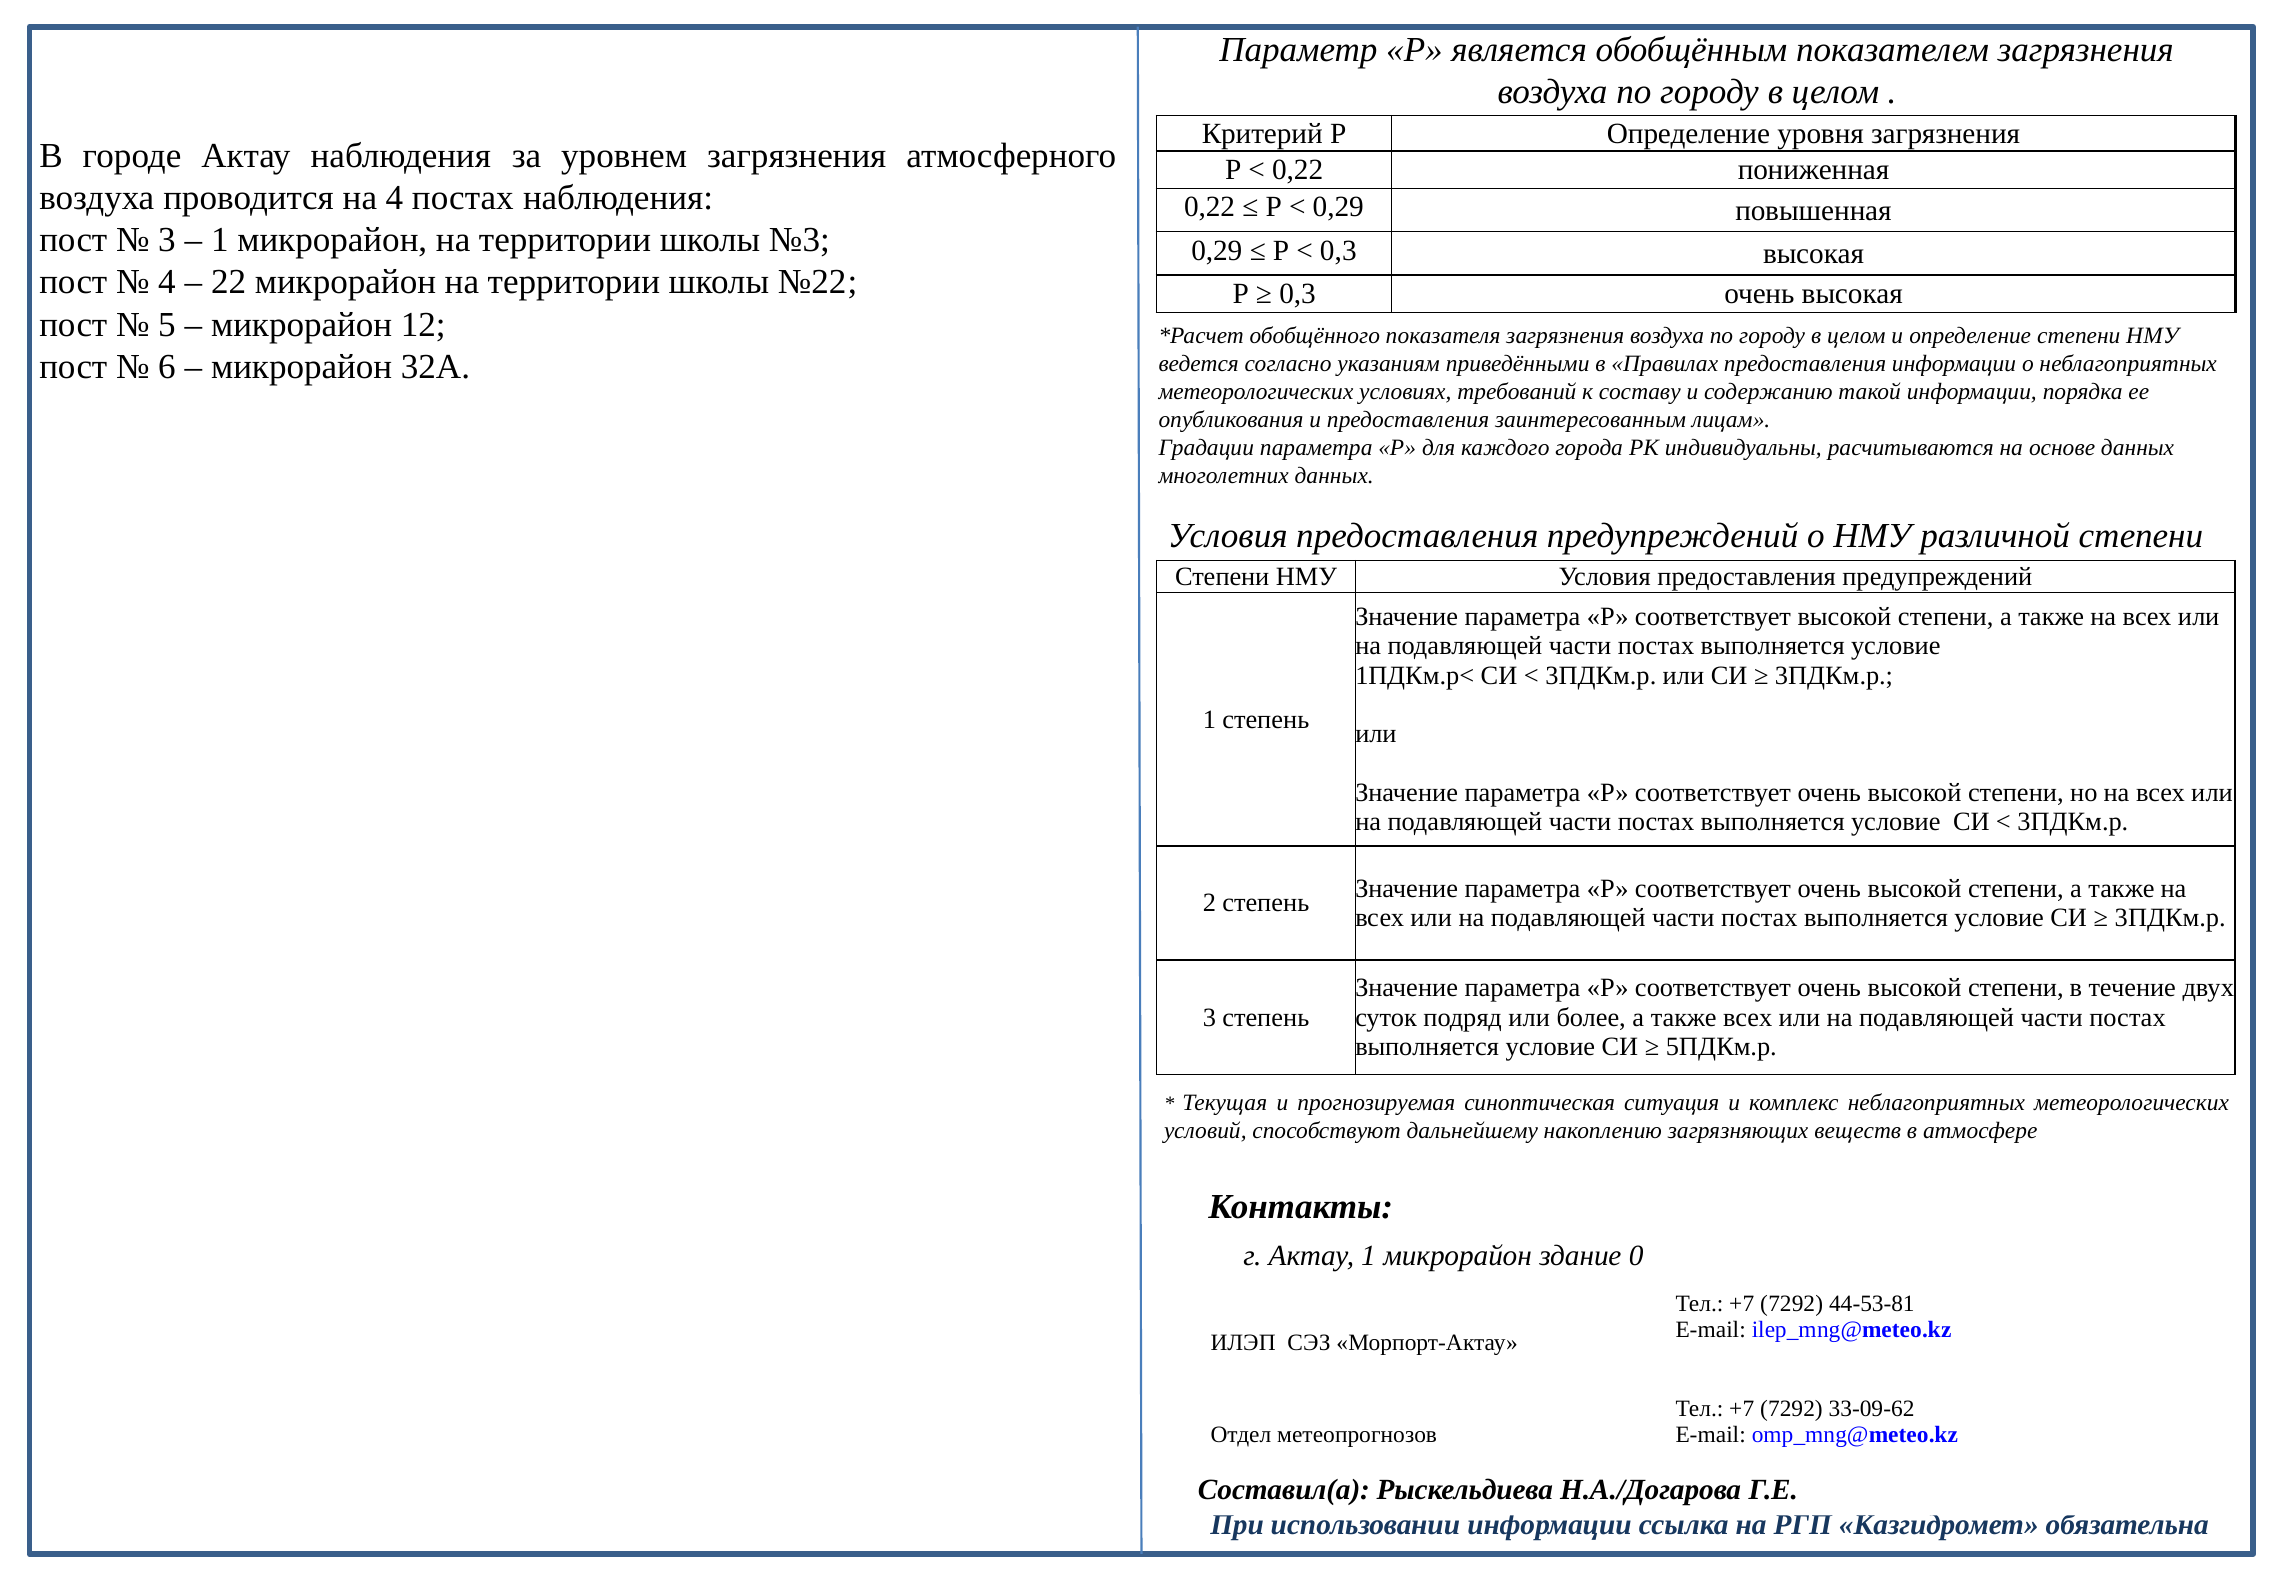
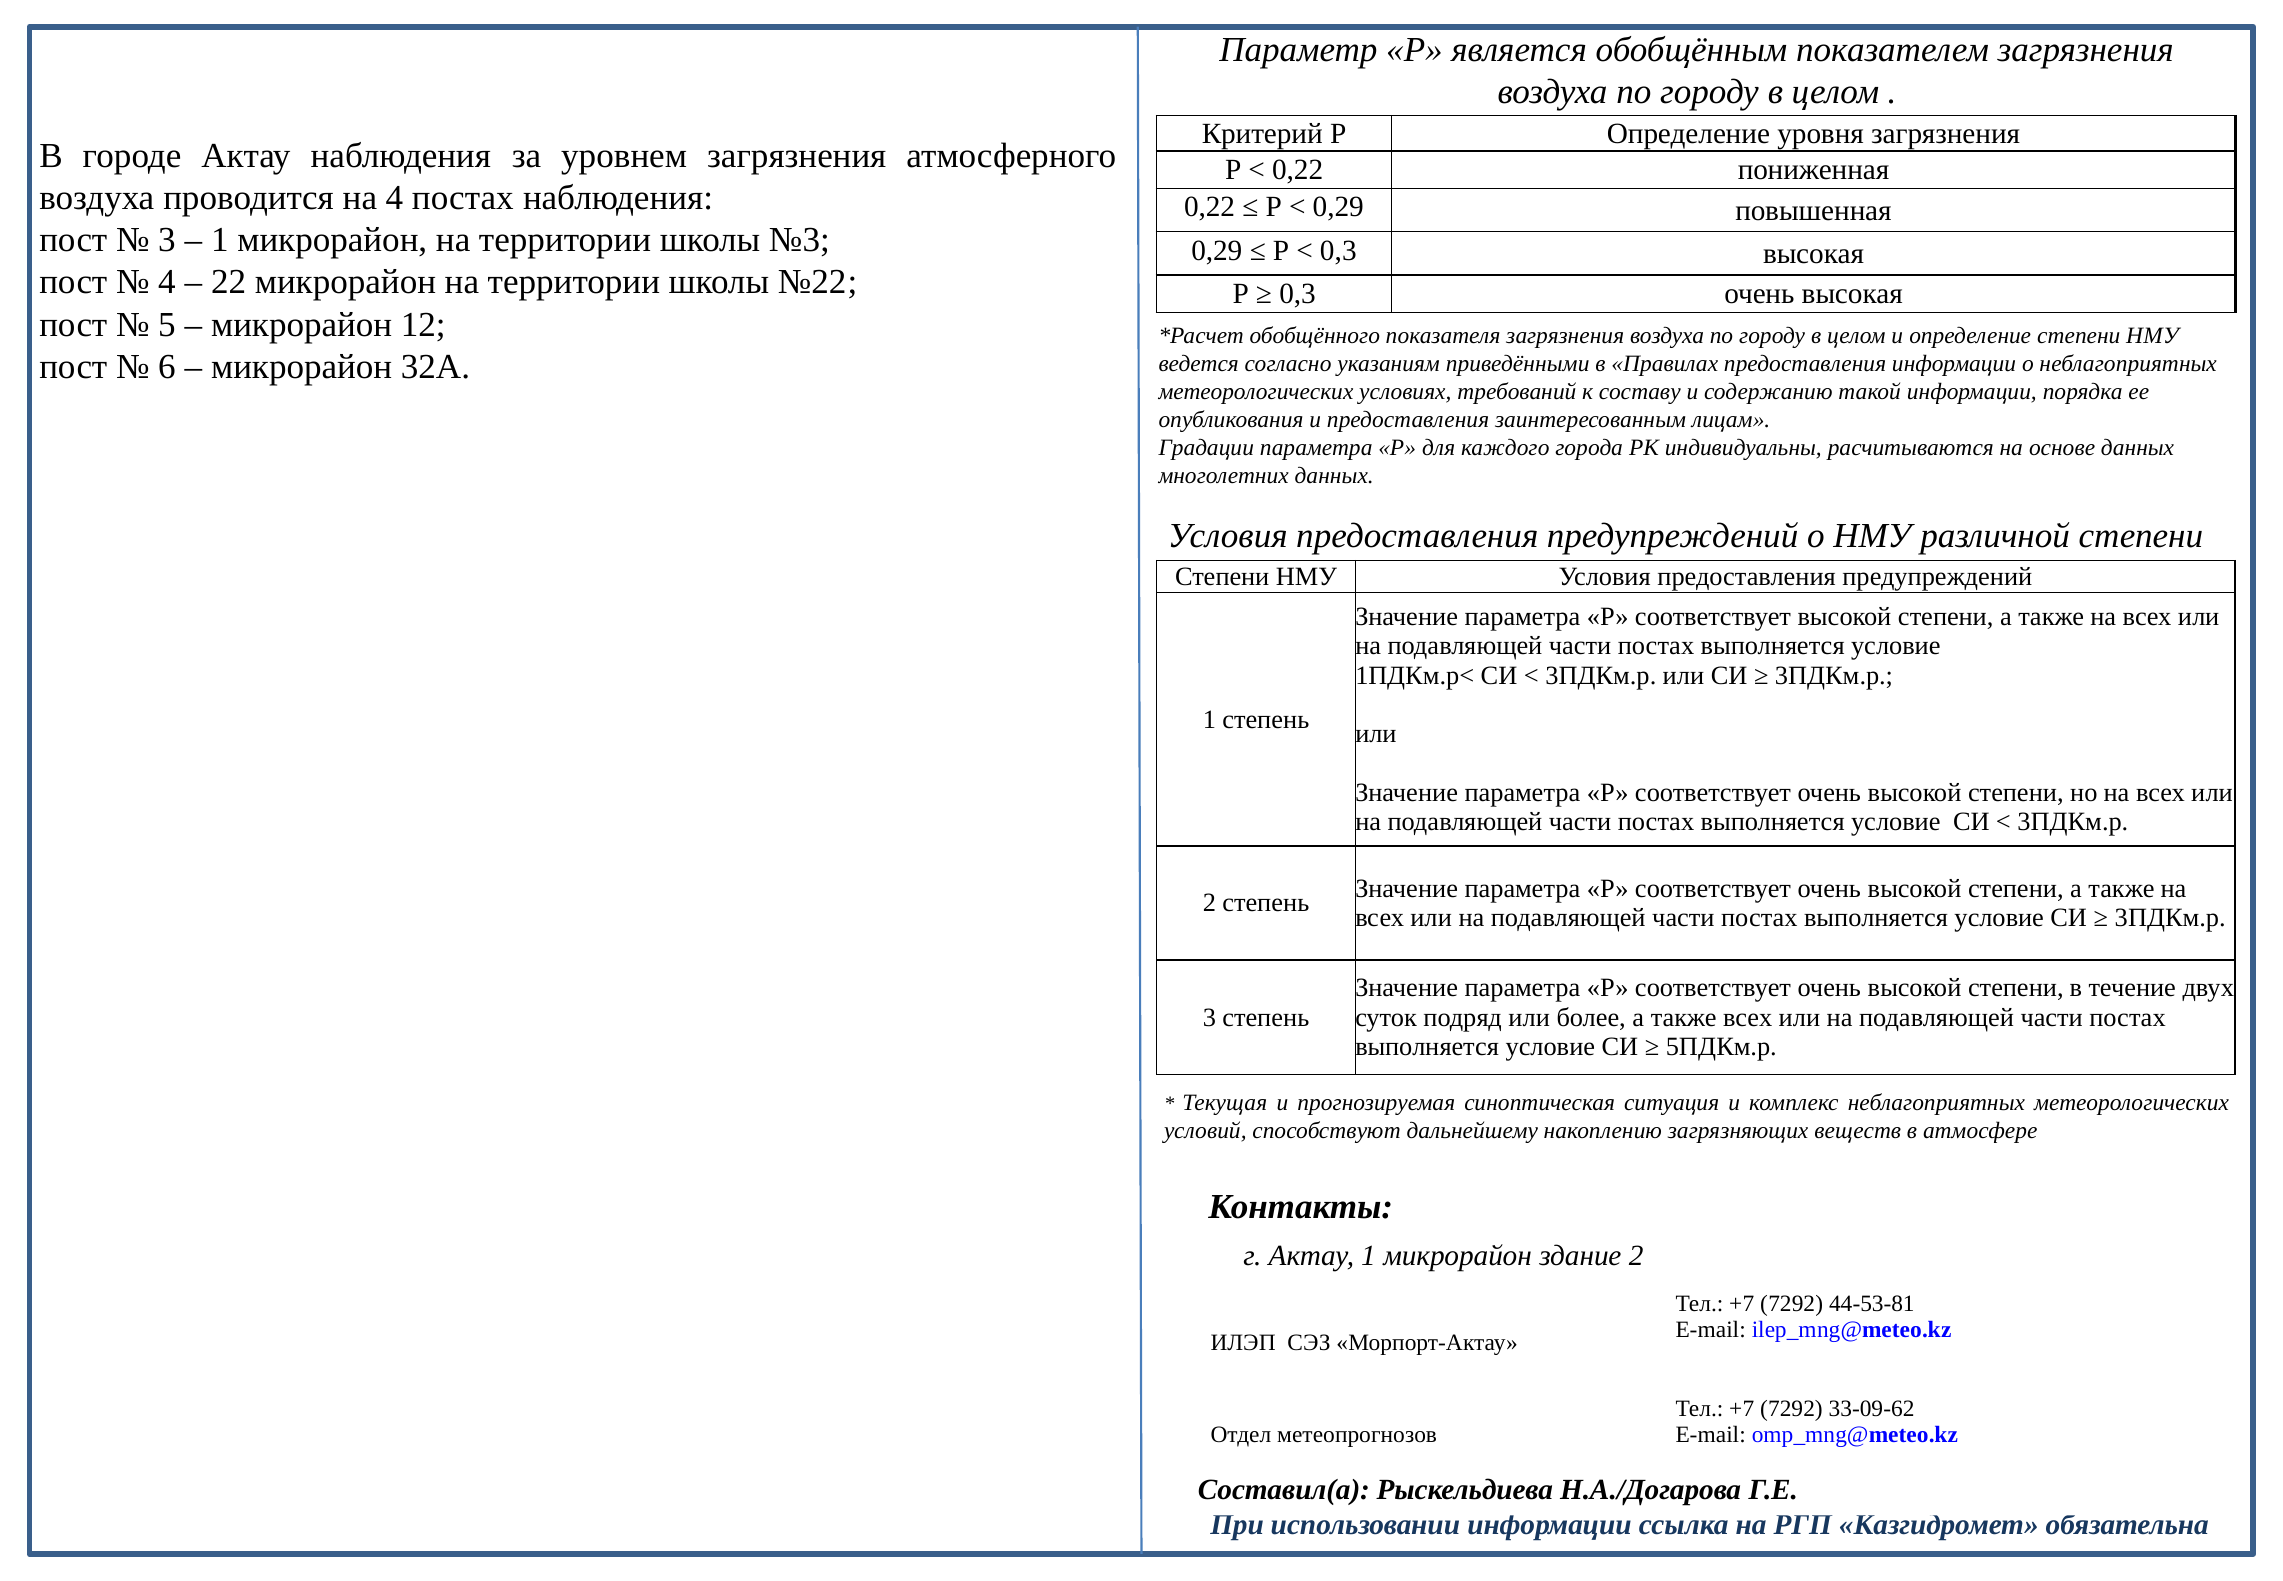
здание 0: 0 -> 2 (1636, 1256)
